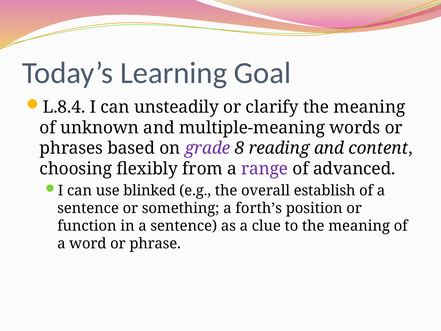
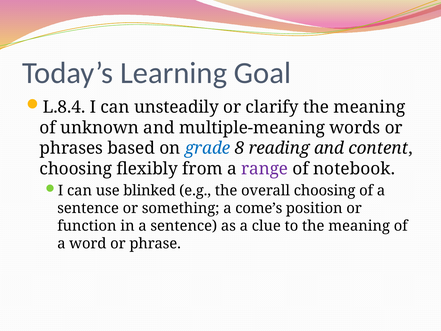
grade colour: purple -> blue (208, 148)
advanced: advanced -> notebook (354, 169)
overall establish: establish -> choosing (325, 191)
forth’s: forth’s -> come’s (259, 208)
